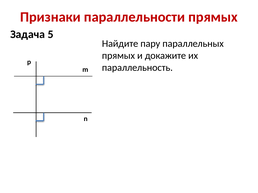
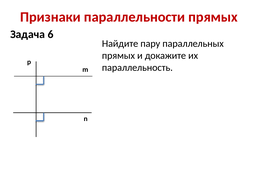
5: 5 -> 6 (51, 34)
